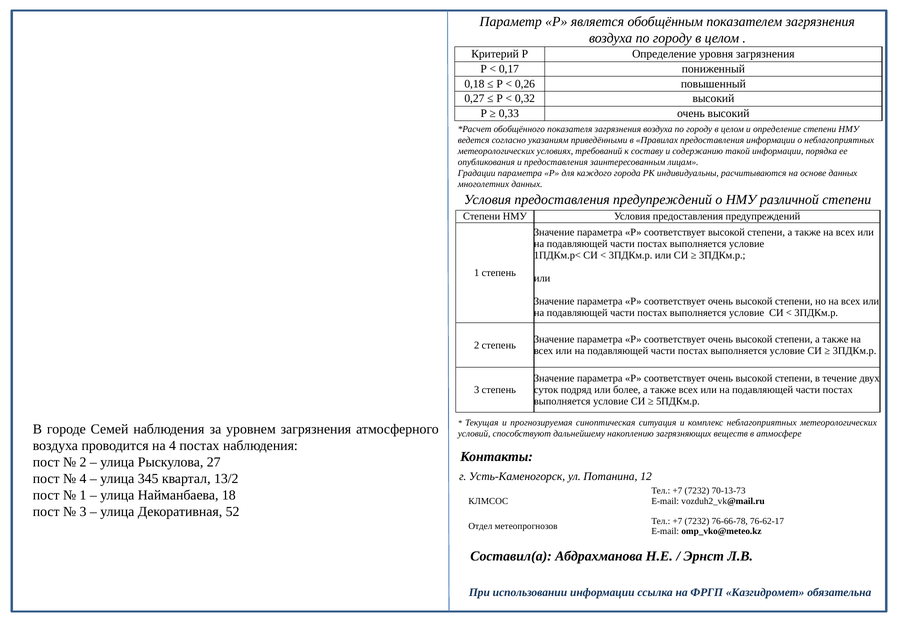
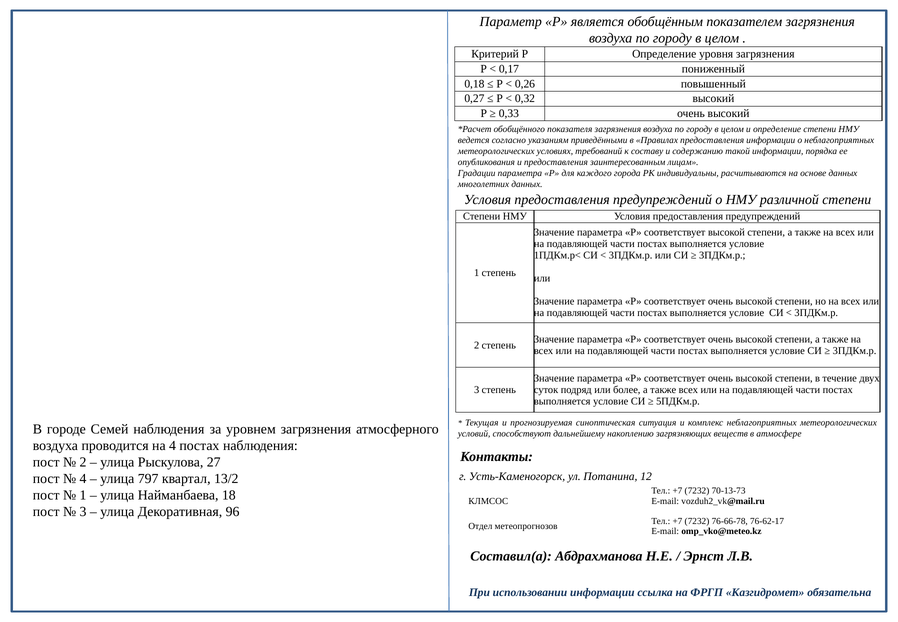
345: 345 -> 797 (148, 478)
52: 52 -> 96 (233, 512)
